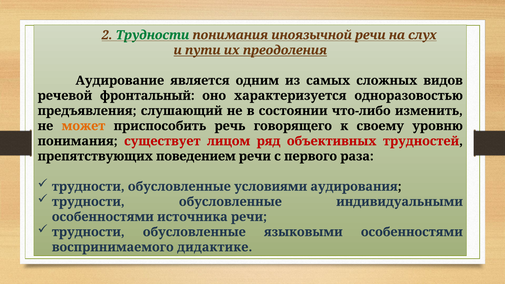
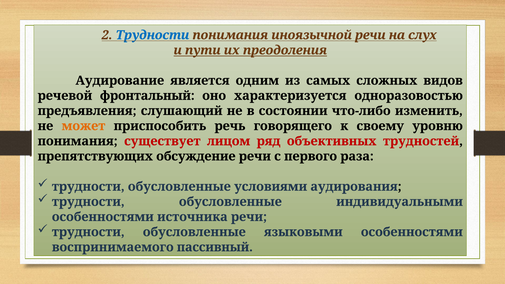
Трудности colour: green -> blue (152, 35)
поведением: поведением -> обсуждение (196, 156)
дидактике: дидактике -> пассивный (215, 247)
